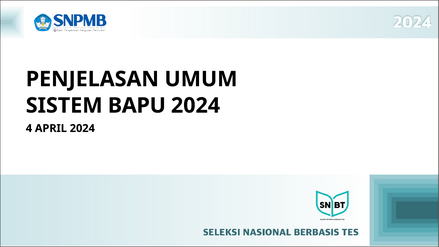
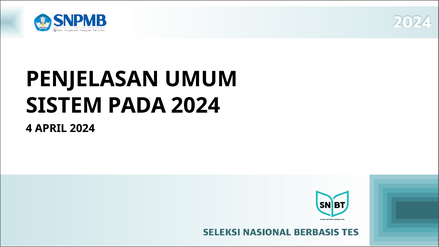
BAPU: BAPU -> PADA (137, 105)
